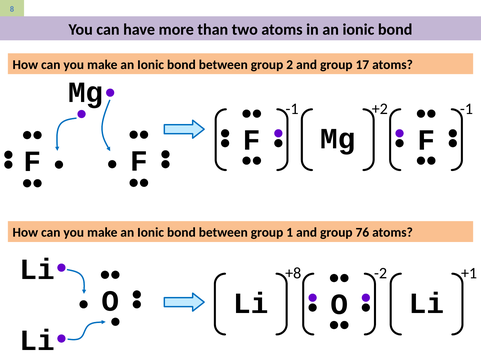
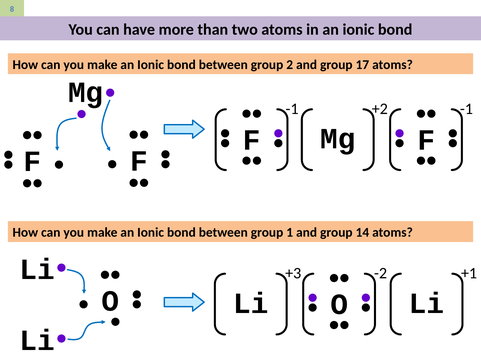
76: 76 -> 14 (362, 232)
+8: +8 -> +3 (293, 273)
